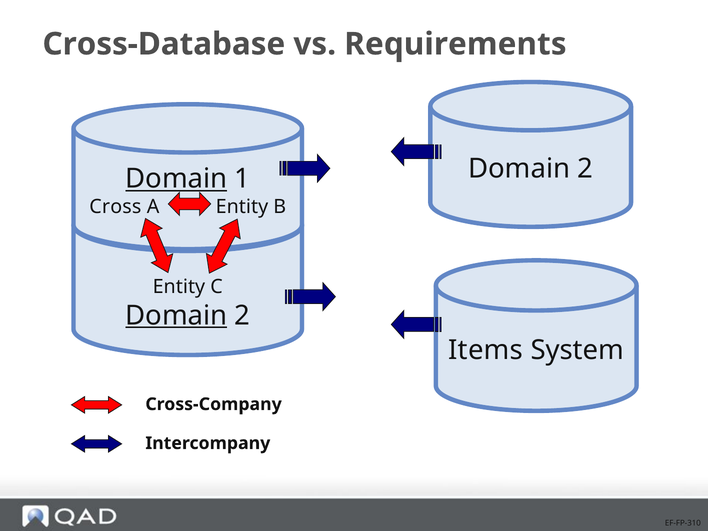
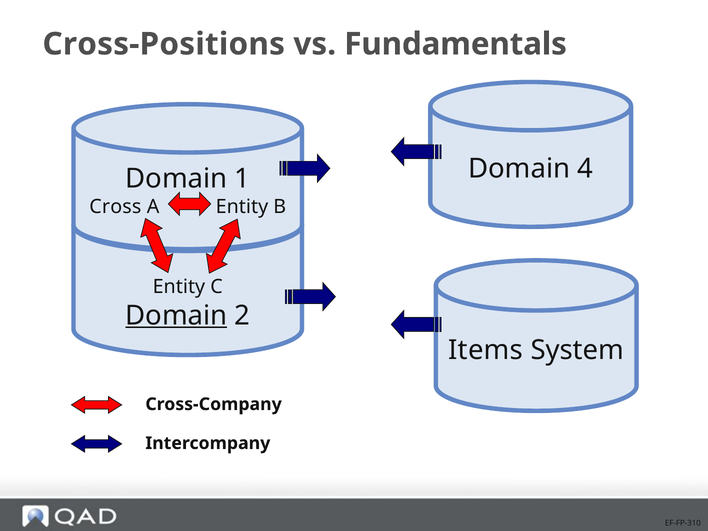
Cross-Database: Cross-Database -> Cross-Positions (164, 44)
Requirements: Requirements -> Fundamentals (456, 44)
2: 2 -> 4 (585, 168)
Domain underline: present -> none (176, 179)
